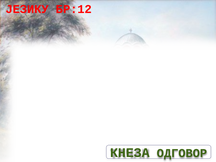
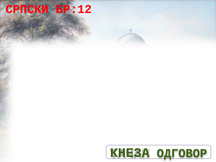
ЈЕЗИКУ: ЈЕЗИКУ -> СРПСКИ (27, 9)
